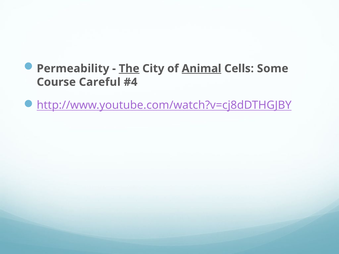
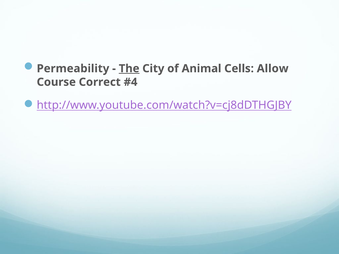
Animal underline: present -> none (202, 69)
Some: Some -> Allow (273, 69)
Careful: Careful -> Correct (100, 82)
